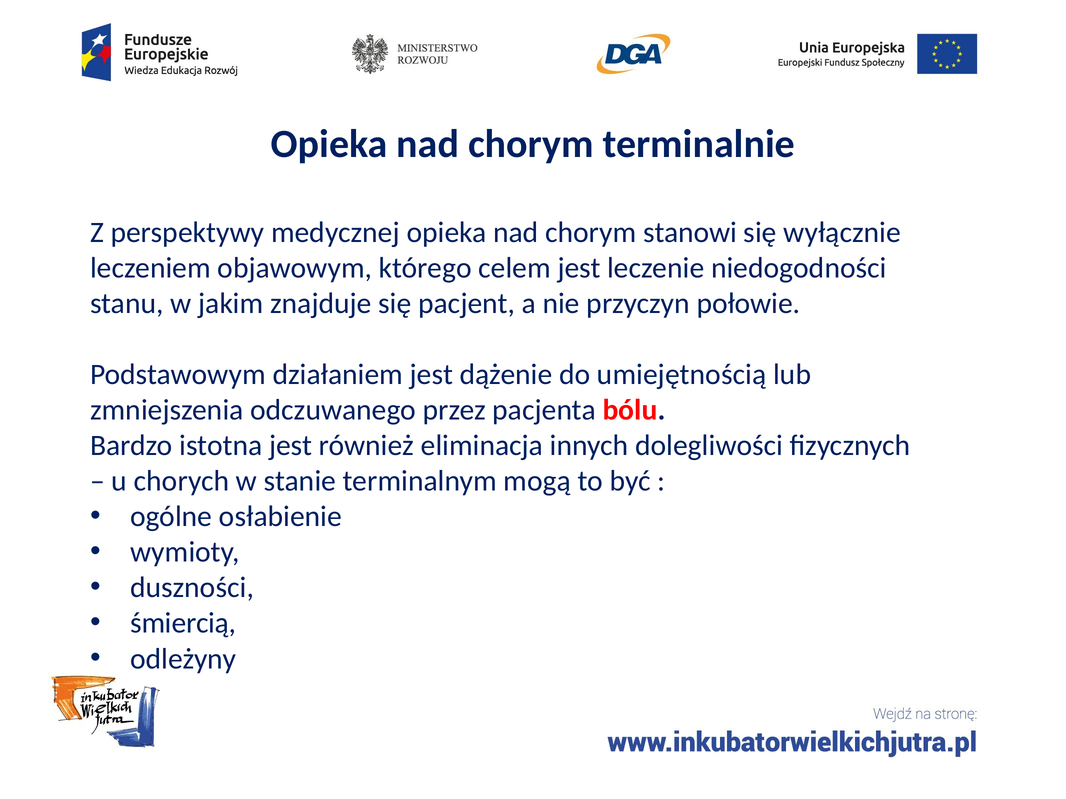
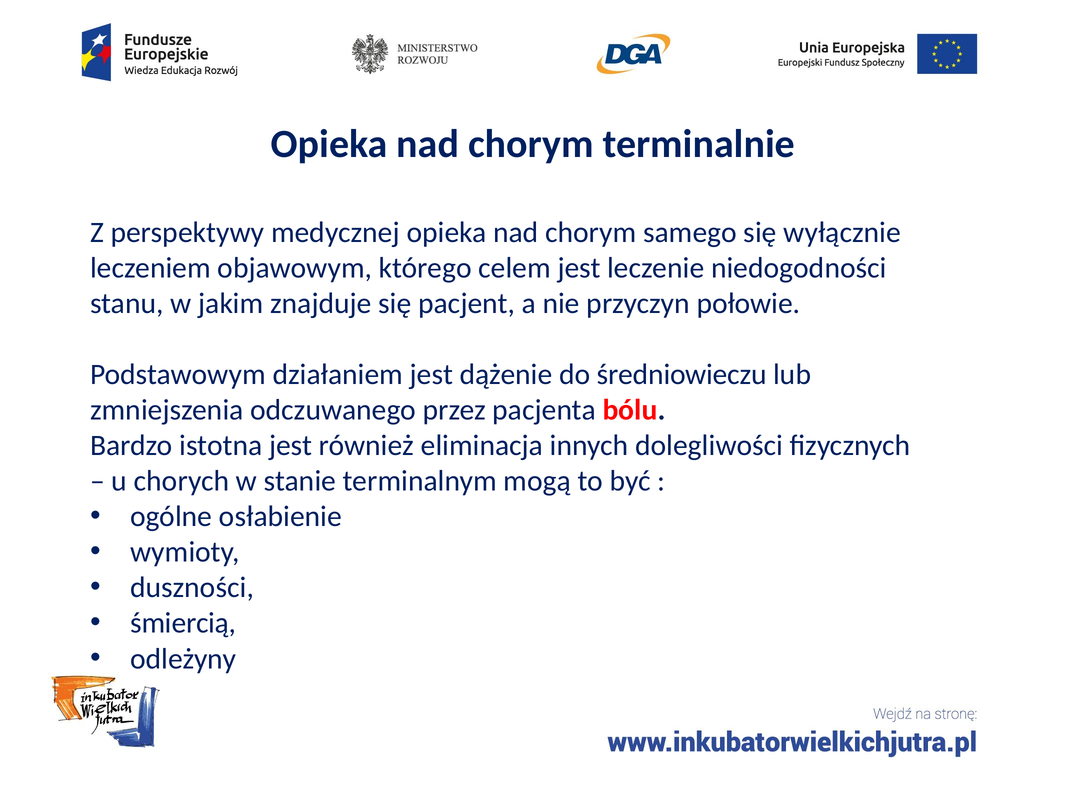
stanowi: stanowi -> samego (690, 233)
umiejętnością: umiejętnością -> średniowieczu (682, 375)
